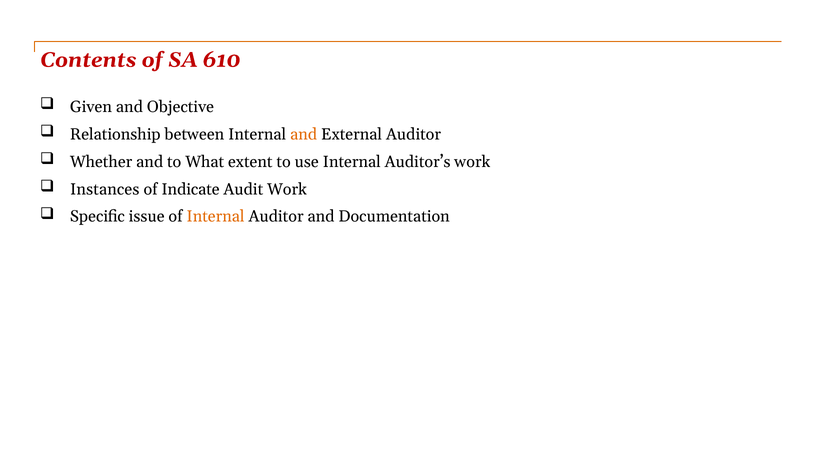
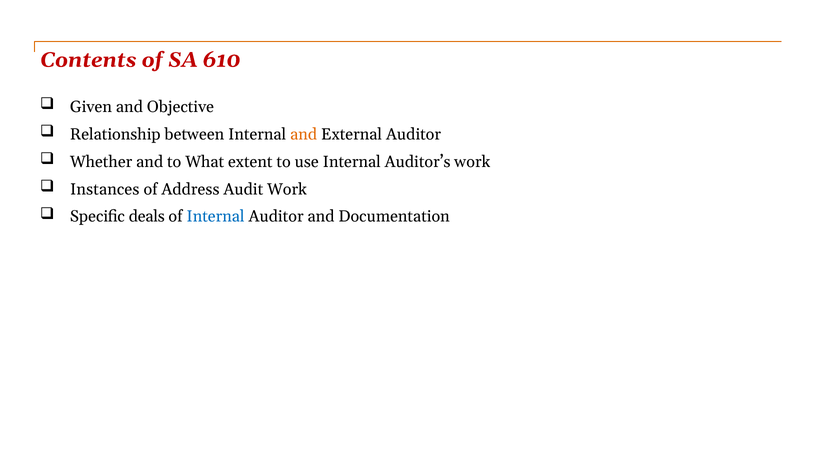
Indicate: Indicate -> Address (190, 189)
issue: issue -> deals (147, 217)
Internal colour: orange -> blue (216, 217)
